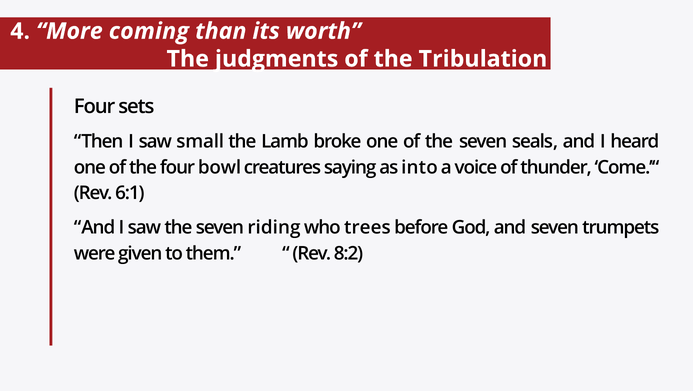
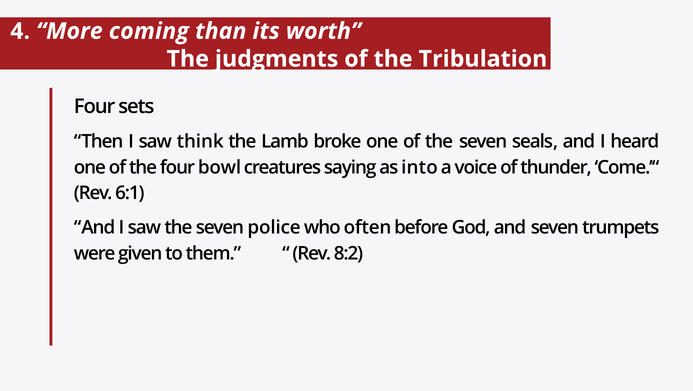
small: small -> think (200, 142)
riding: riding -> police (274, 228)
trees: trees -> often (368, 228)
